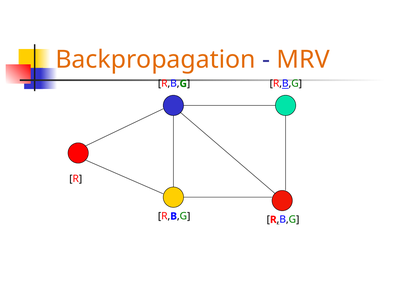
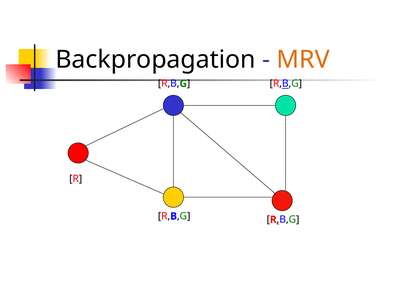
Backpropagation colour: orange -> black (156, 60)
